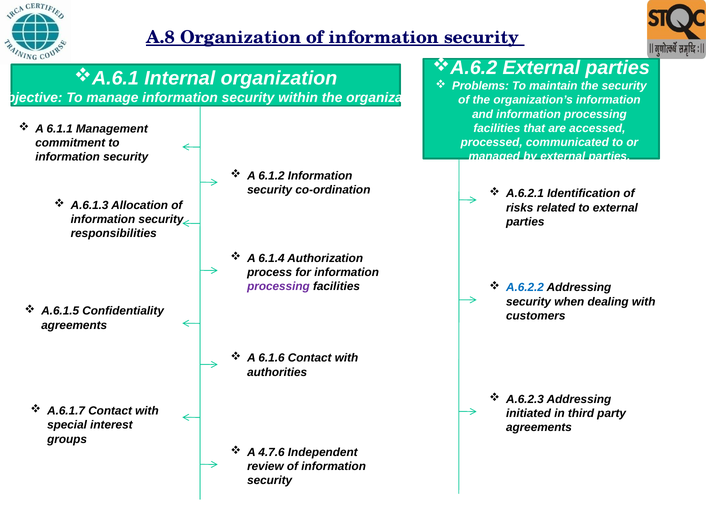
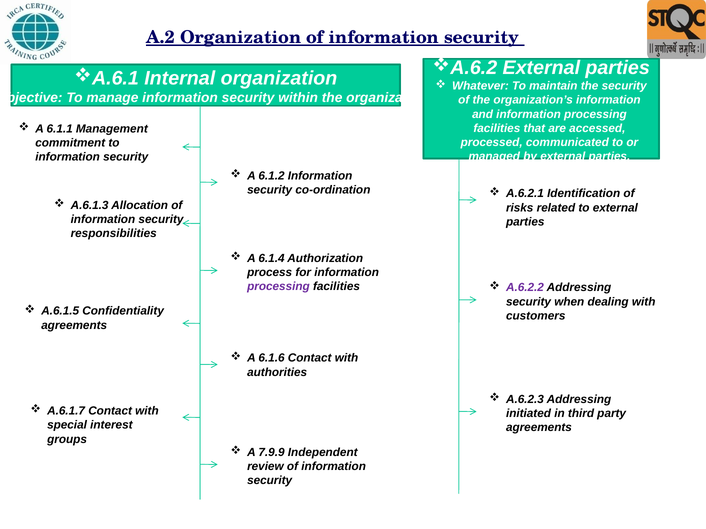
A.8: A.8 -> A.2 (161, 38)
Problems: Problems -> Whatever (480, 86)
A.6.2.2 colour: blue -> purple (525, 288)
4.7.6: 4.7.6 -> 7.9.9 (272, 453)
